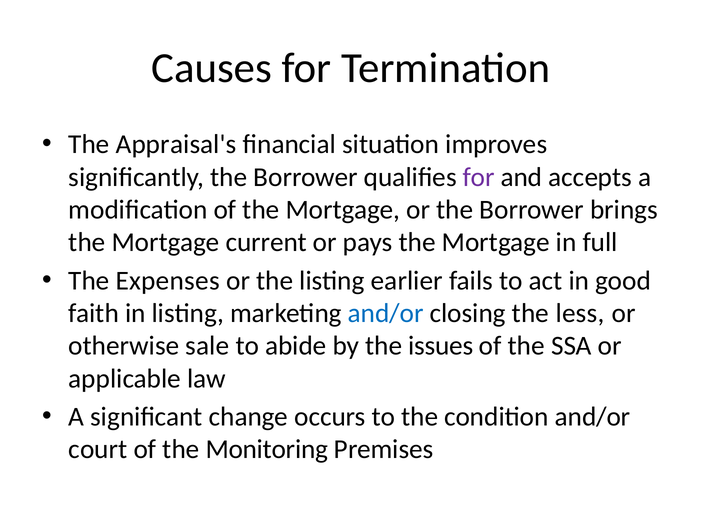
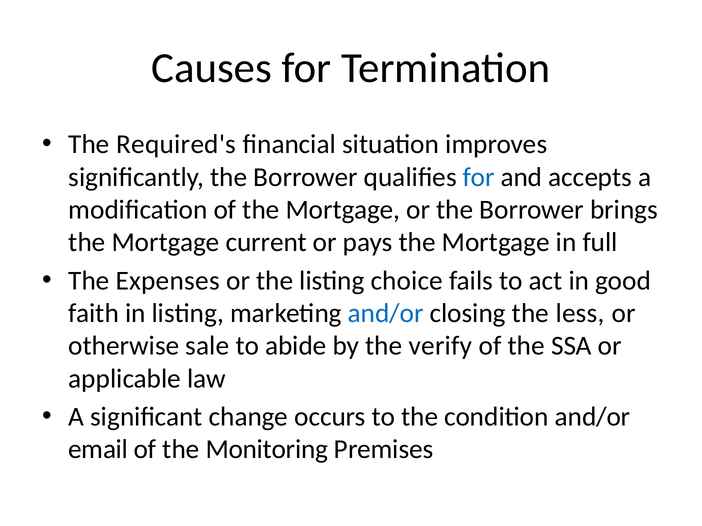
Appraisal's: Appraisal's -> Required's (176, 145)
for colour: purple -> blue (479, 177)
earlier: earlier -> choice (407, 281)
issues: issues -> verify (441, 346)
court: court -> email (98, 450)
